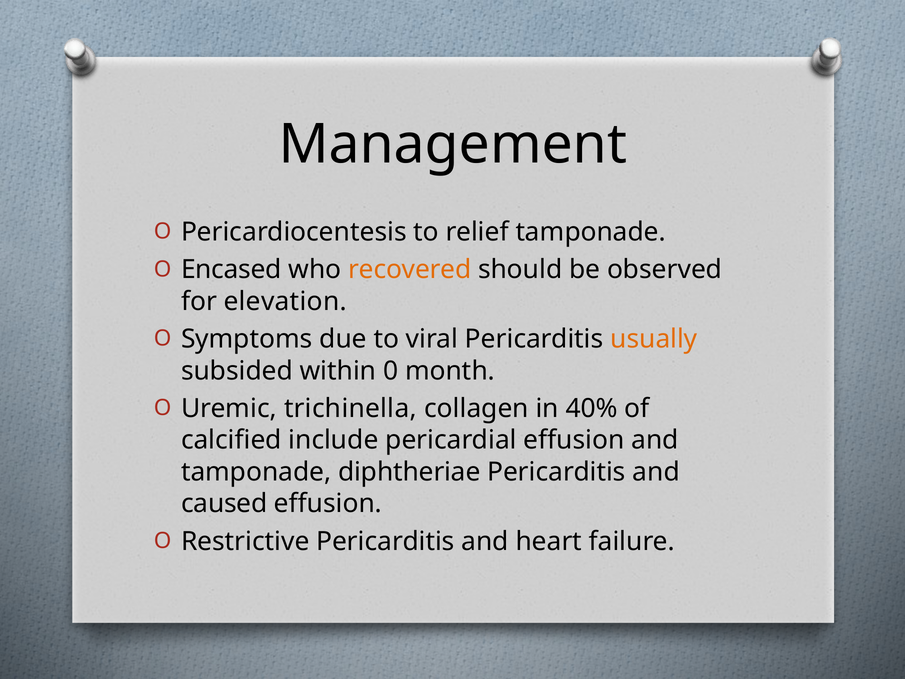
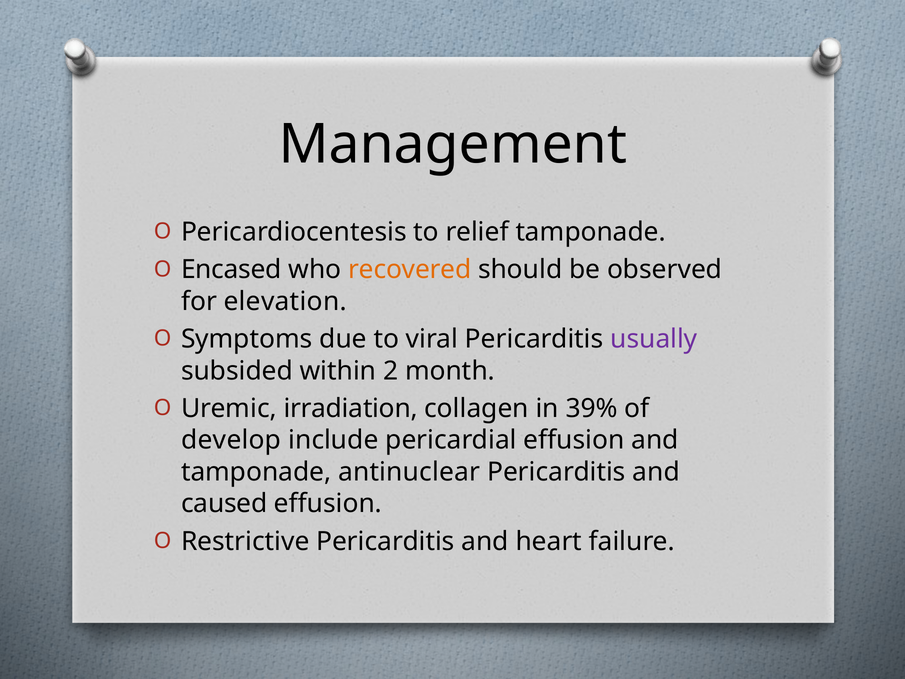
usually colour: orange -> purple (654, 339)
0: 0 -> 2 (391, 371)
trichinella: trichinella -> irradiation (351, 408)
40%: 40% -> 39% (592, 408)
calcified: calcified -> develop (231, 440)
diphtheriae: diphtheriae -> antinuclear (409, 472)
